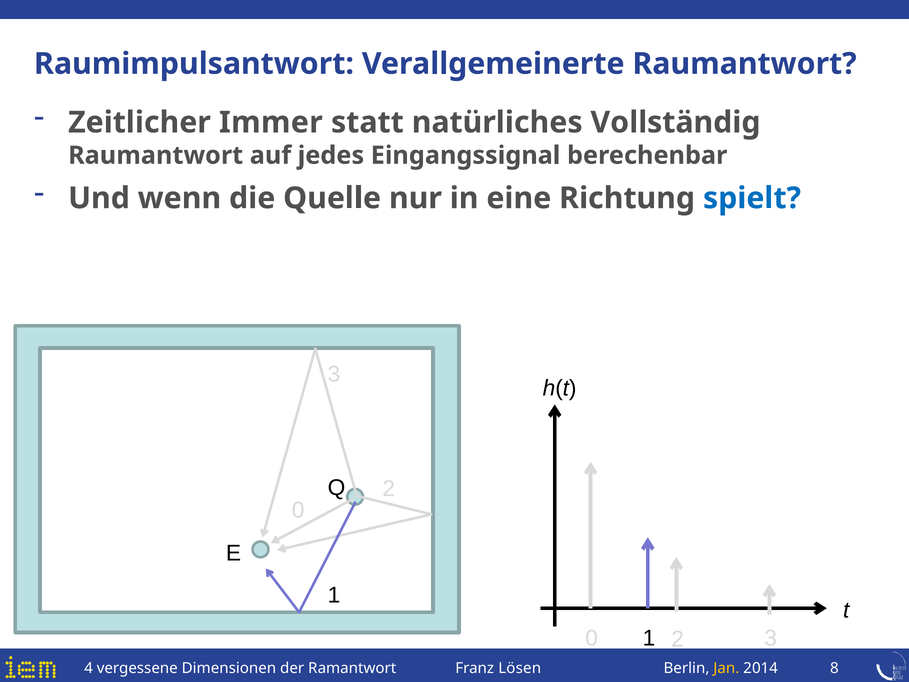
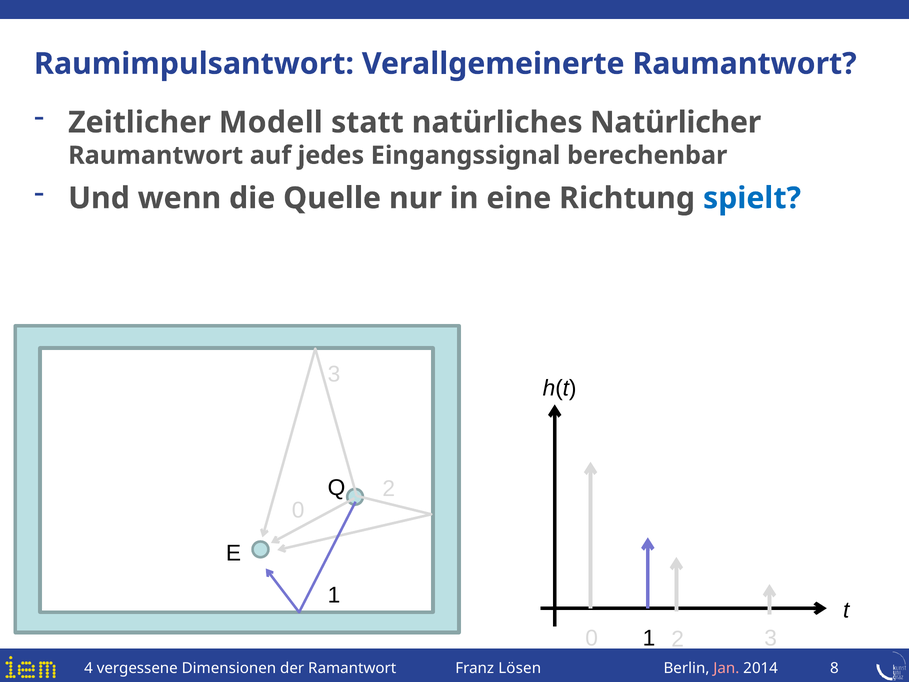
Immer: Immer -> Modell (271, 122)
Vollständig: Vollständig -> Natürlicher (676, 122)
Jan colour: yellow -> pink (726, 668)
